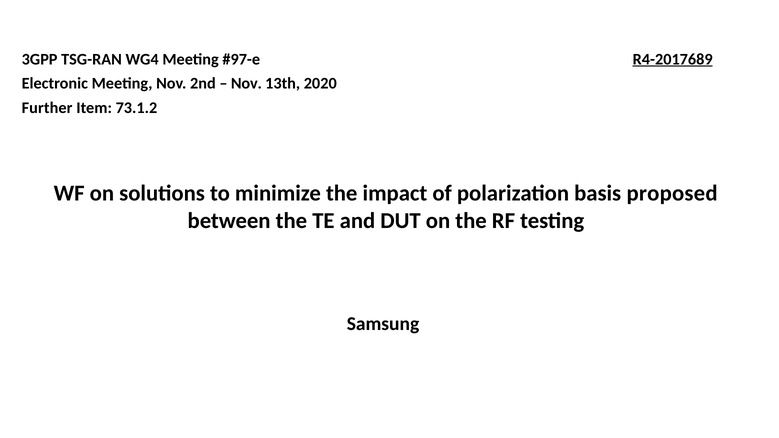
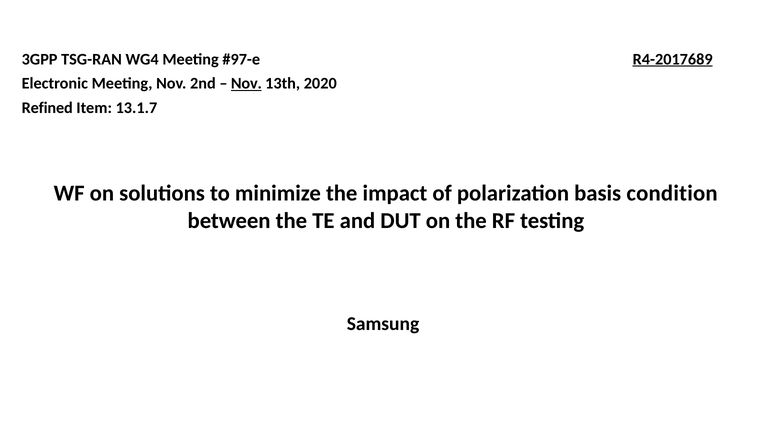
Nov underline: none -> present (246, 84)
Further: Further -> Refined (47, 108)
73.1.2: 73.1.2 -> 13.1.7 (136, 108)
proposed: proposed -> condition (672, 193)
